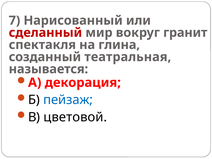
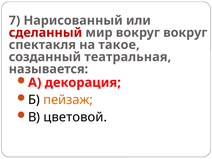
вокруг гранит: гранит -> вокруг (185, 33)
глина: глина -> такое (119, 45)
пейзаж colour: blue -> orange (68, 100)
